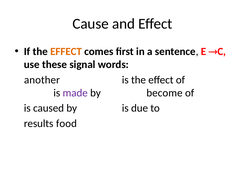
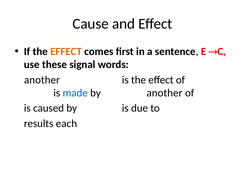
made colour: purple -> blue (75, 93)
by become: become -> another (164, 93)
food: food -> each (66, 123)
